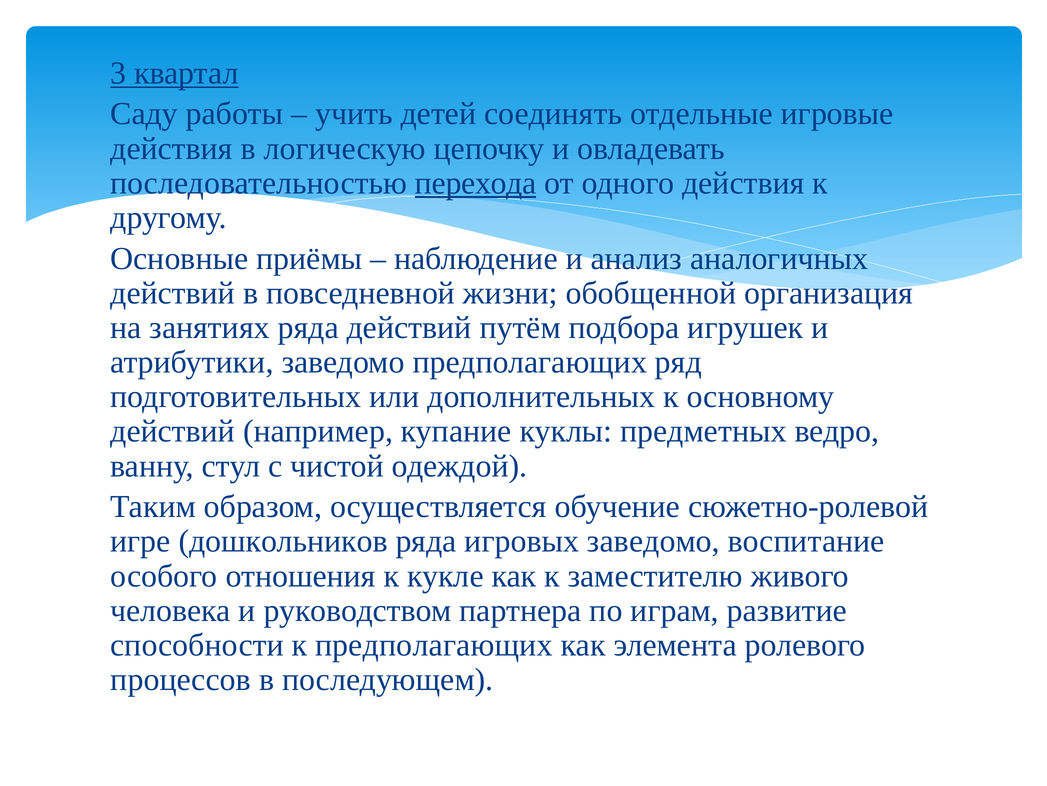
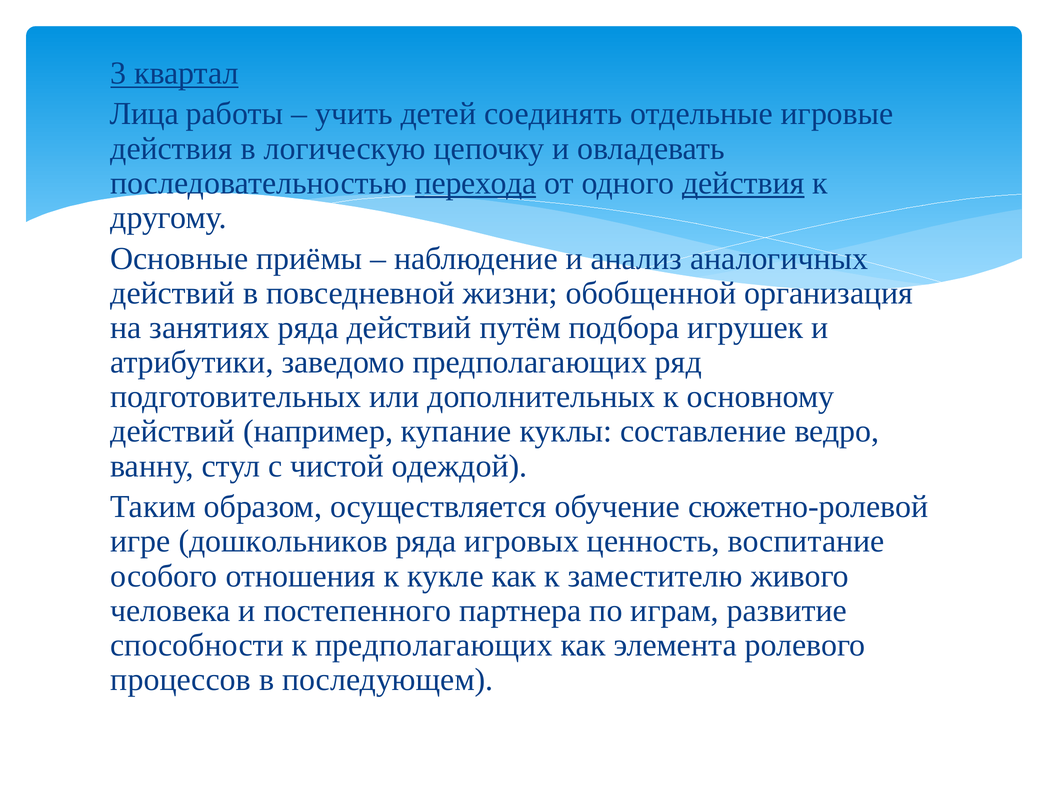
Саду: Саду -> Лица (144, 114)
действия underline: none -> present (743, 183)
предметных: предметных -> составление (703, 431)
игровых заведомо: заведомо -> ценность (653, 541)
руководством: руководством -> постепенного (357, 610)
